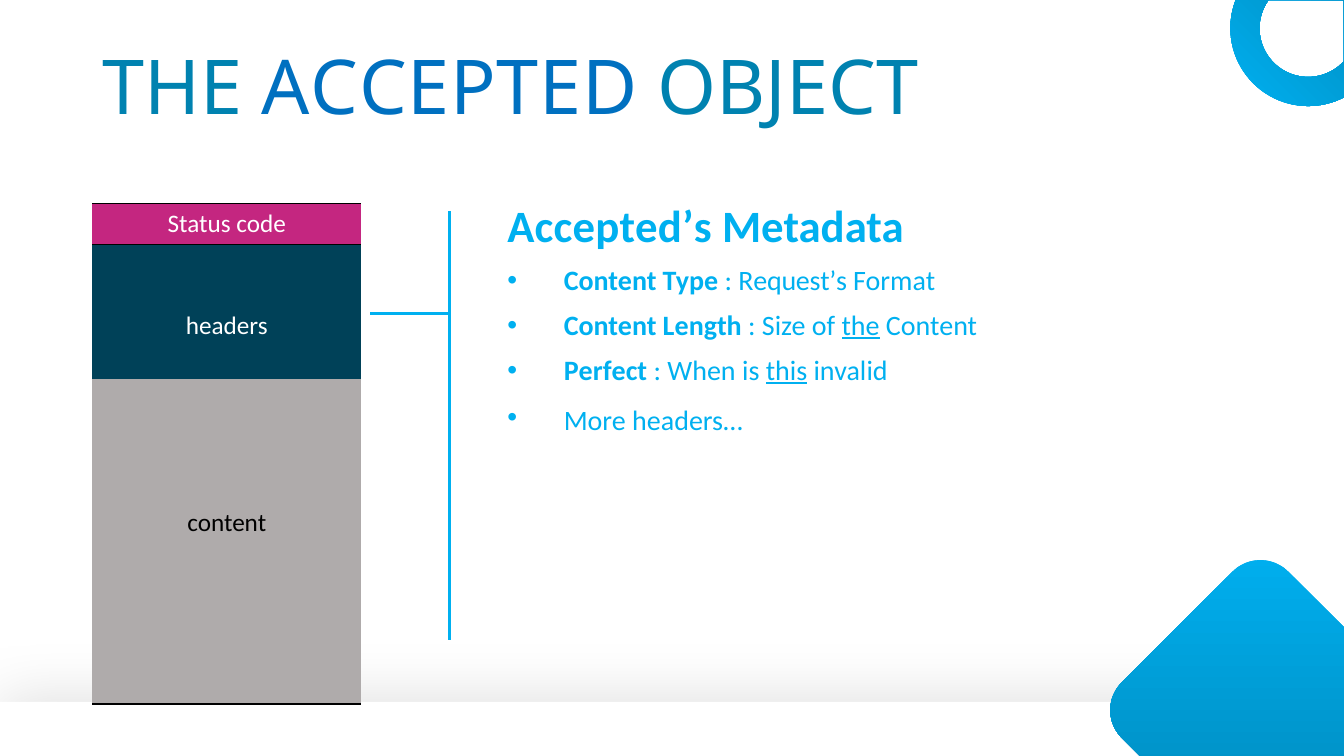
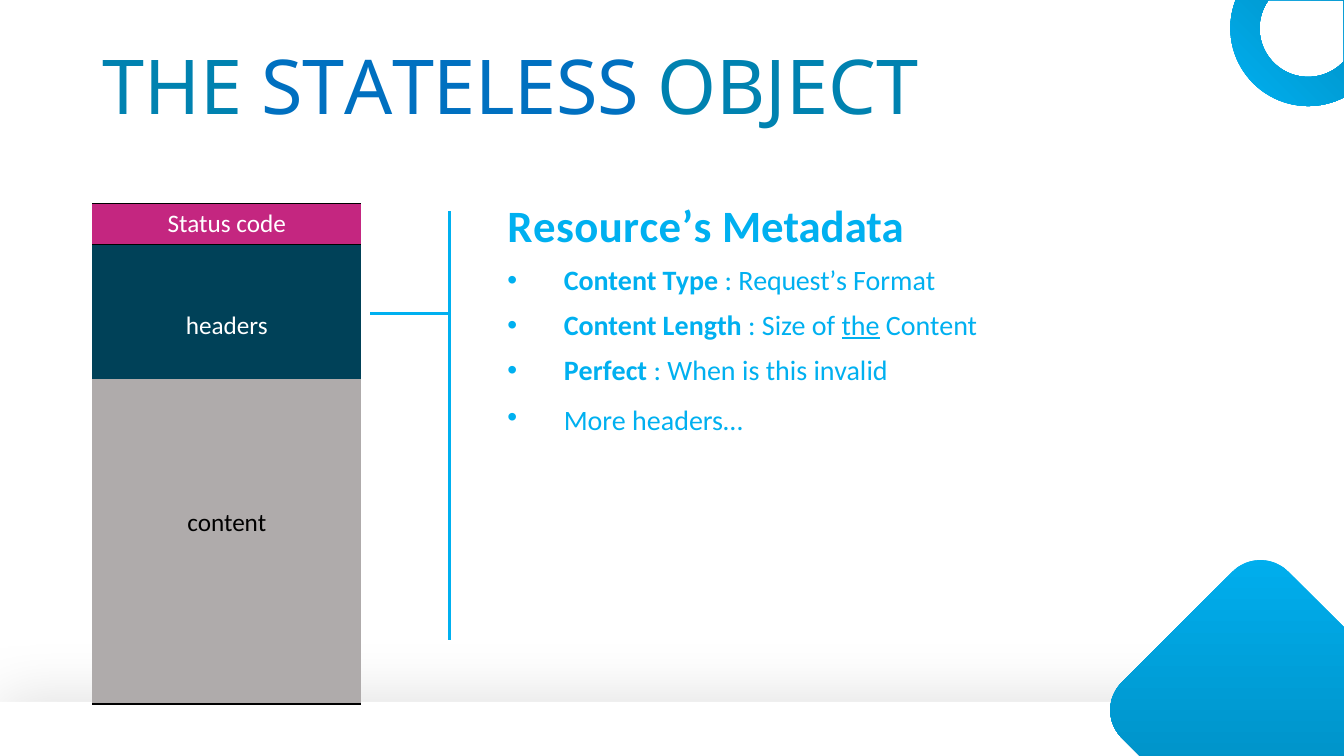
ACCEPTED: ACCEPTED -> STATELESS (450, 89)
Accepted’s: Accepted’s -> Resource’s (609, 227)
this underline: present -> none (787, 371)
